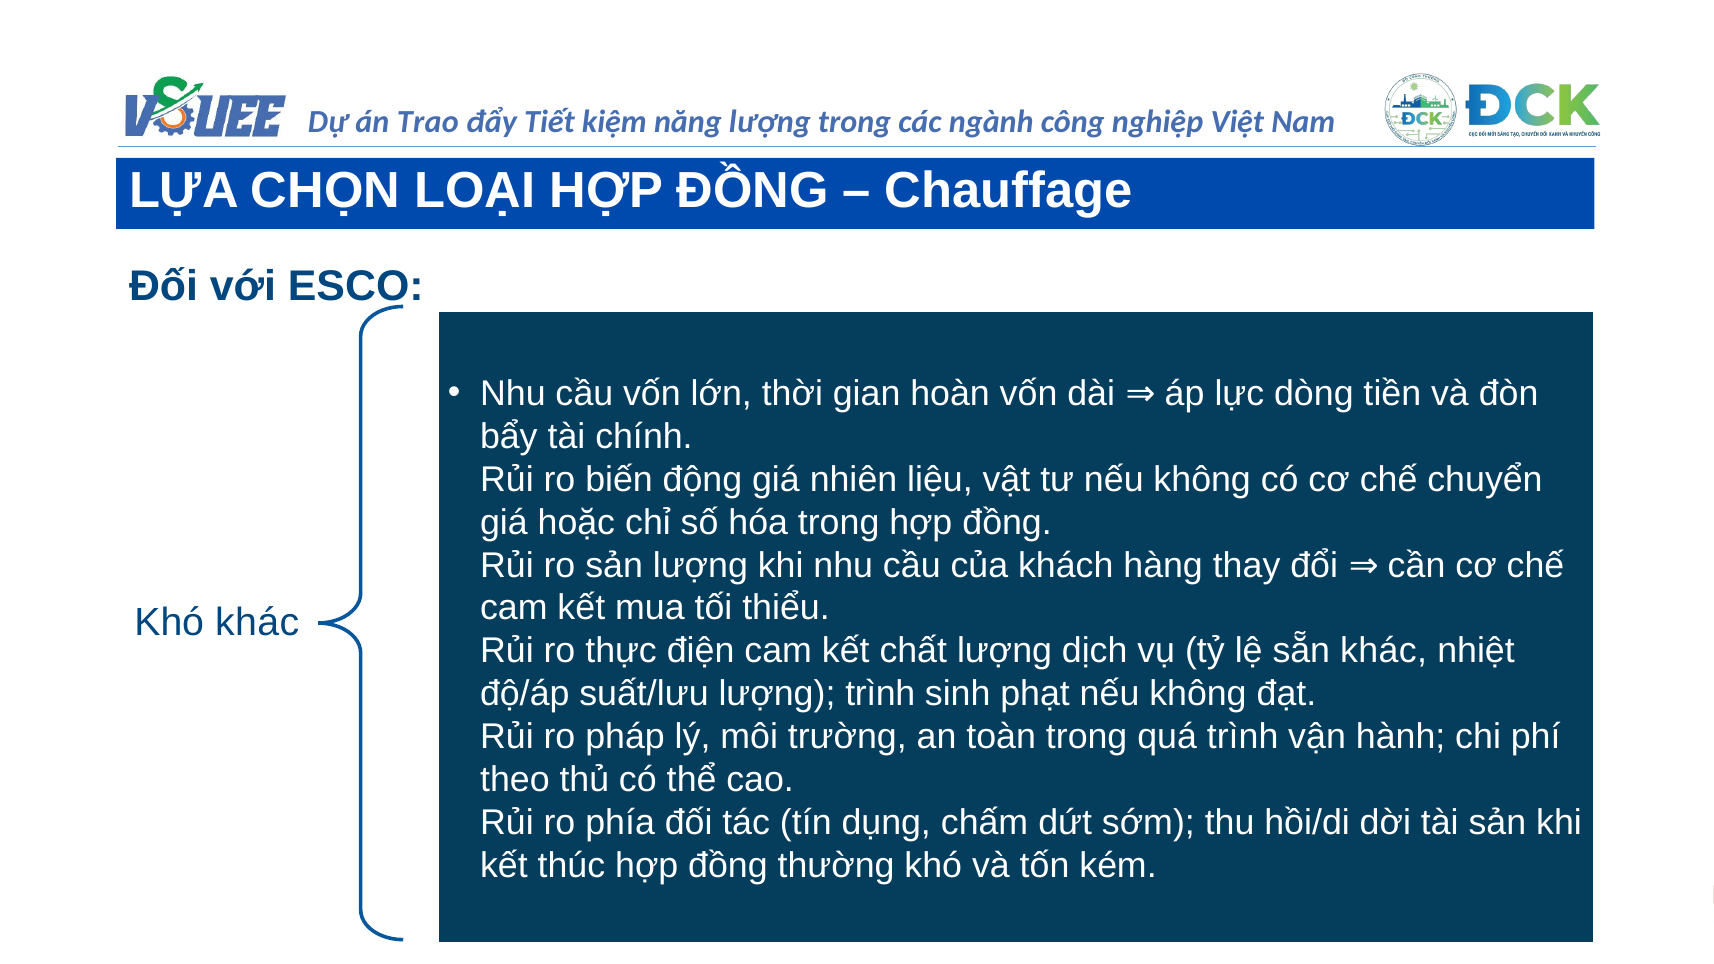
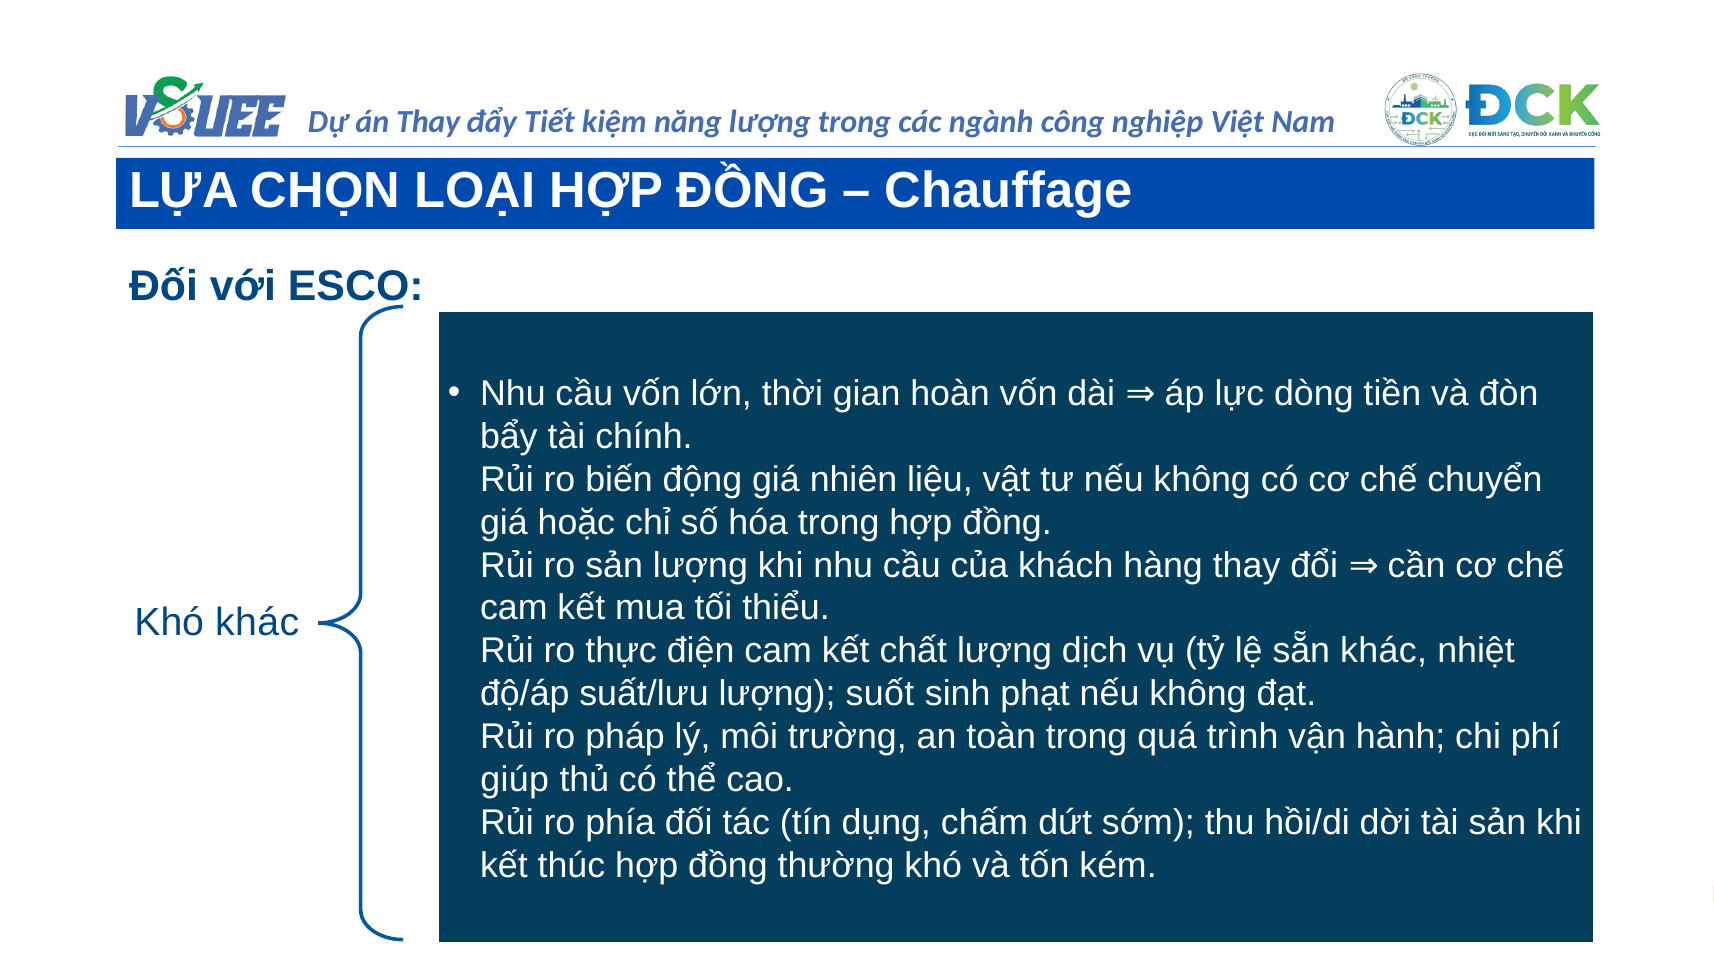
Trao: Trao -> Thay (428, 122)
lượng trình: trình -> suốt (880, 694)
theo: theo -> giúp (515, 780)
